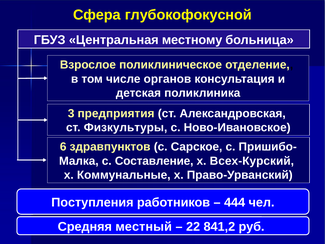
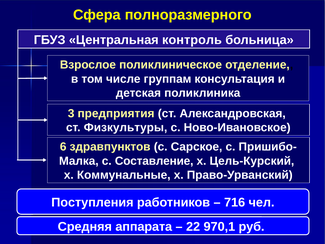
глубокофокусной: глубокофокусной -> полноразмерного (188, 15)
местному: местному -> контроль (192, 40)
органов: органов -> группам (167, 79)
Всех-Курский: Всех-Курский -> Цель-Курский (252, 161)
444: 444 -> 716 (235, 202)
местный: местный -> аппарата (144, 226)
841,2: 841,2 -> 970,1 (219, 226)
